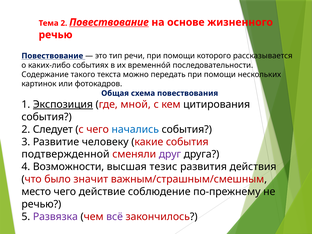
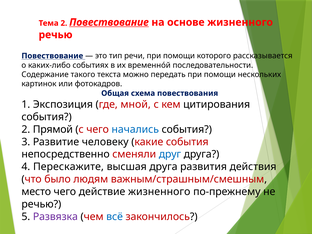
Экспозиция underline: present -> none (63, 104)
Следует: Следует -> Прямой (53, 129)
подтвержденной: подтвержденной -> непосредственно (66, 154)
друг colour: purple -> blue (170, 154)
Возможности: Возможности -> Перескажите (68, 167)
высшая тезис: тезис -> друга (163, 167)
значит: значит -> людям (91, 179)
действие соблюдение: соблюдение -> жизненного (159, 192)
всё colour: purple -> blue (115, 217)
